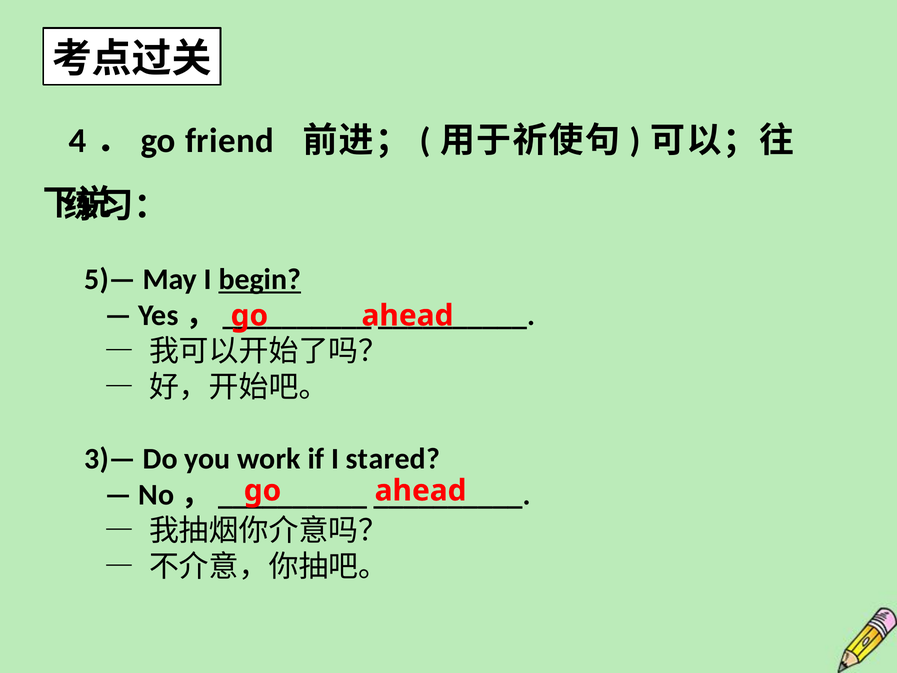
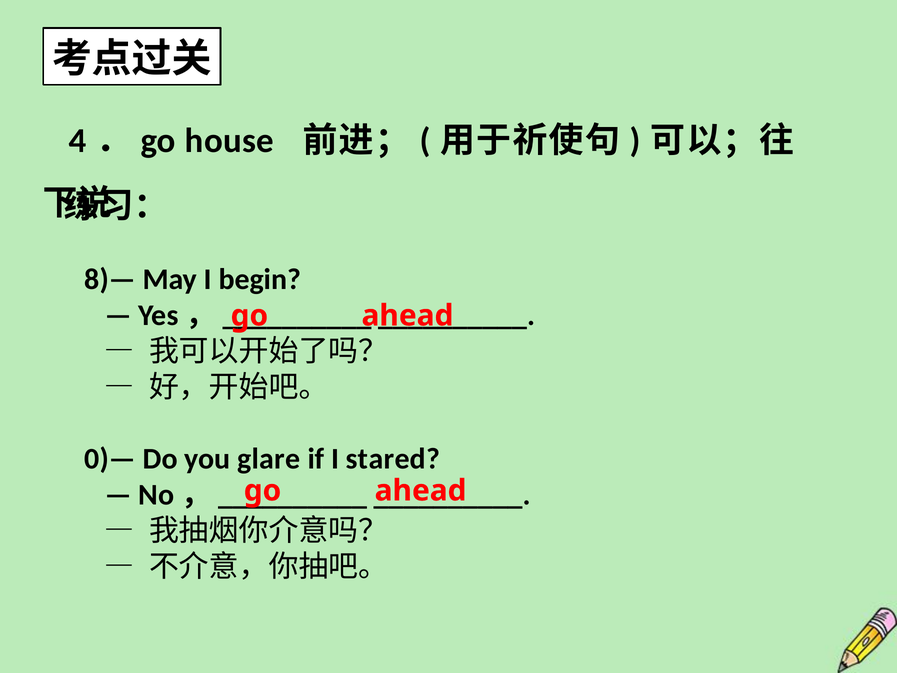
friend: friend -> house (229, 141)
5)—: 5)— -> 8)— (110, 279)
begin underline: present -> none (260, 279)
3)—: 3)— -> 0)— (110, 459)
work: work -> glare (269, 459)
